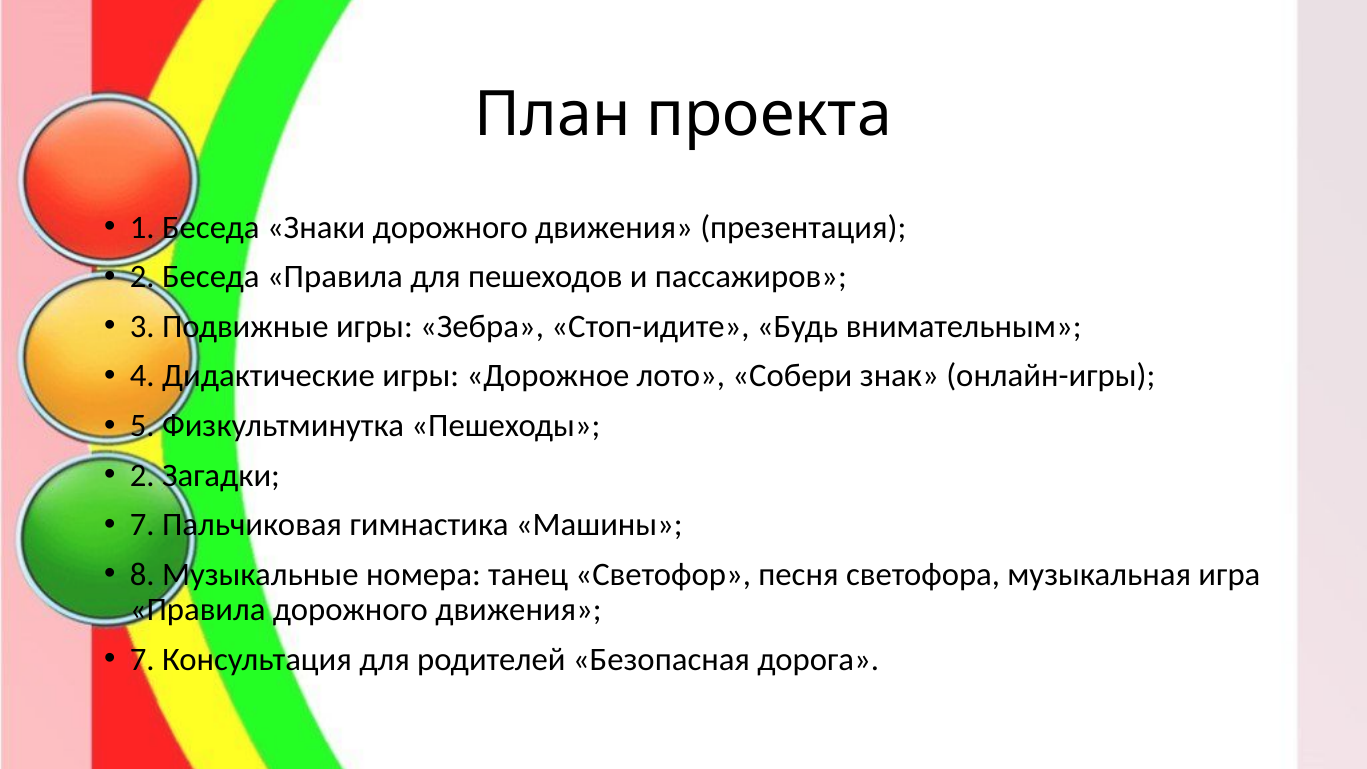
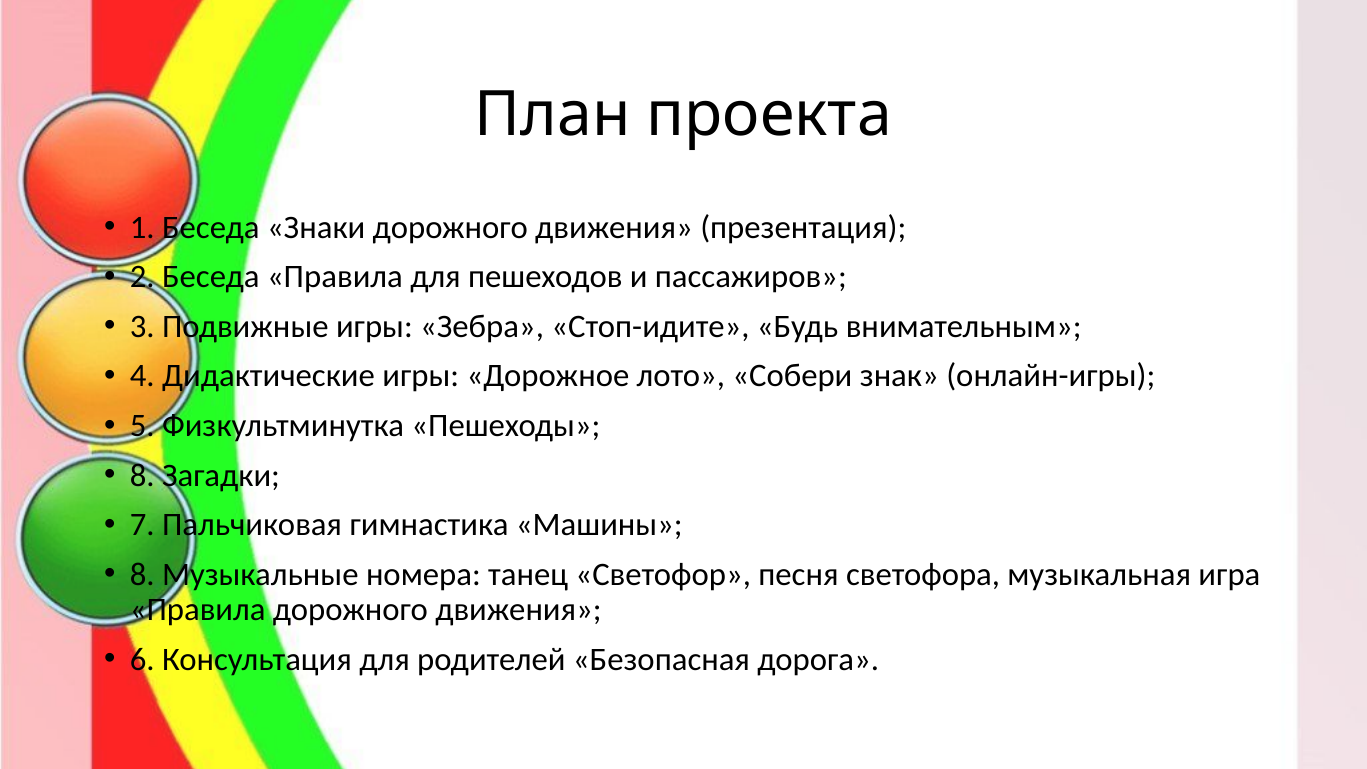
2: 2 -> 8 (142, 475)
7: 7 -> 6 (142, 660)
